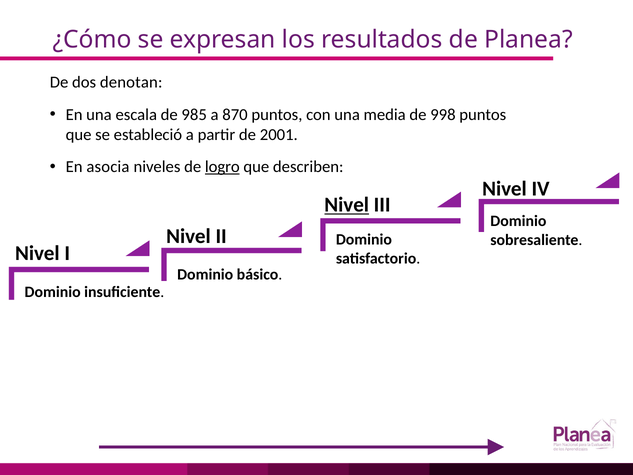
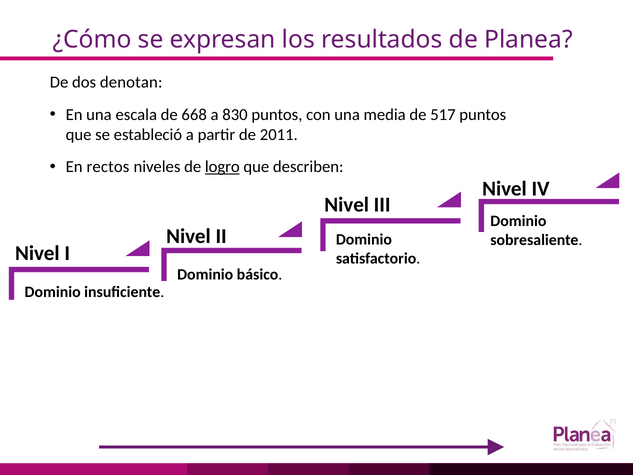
985: 985 -> 668 (194, 114)
870: 870 -> 830 (235, 114)
998: 998 -> 517 (443, 114)
2001: 2001 -> 2011 (279, 135)
asocia: asocia -> rectos (108, 167)
Nivel underline: present -> none (347, 205)
